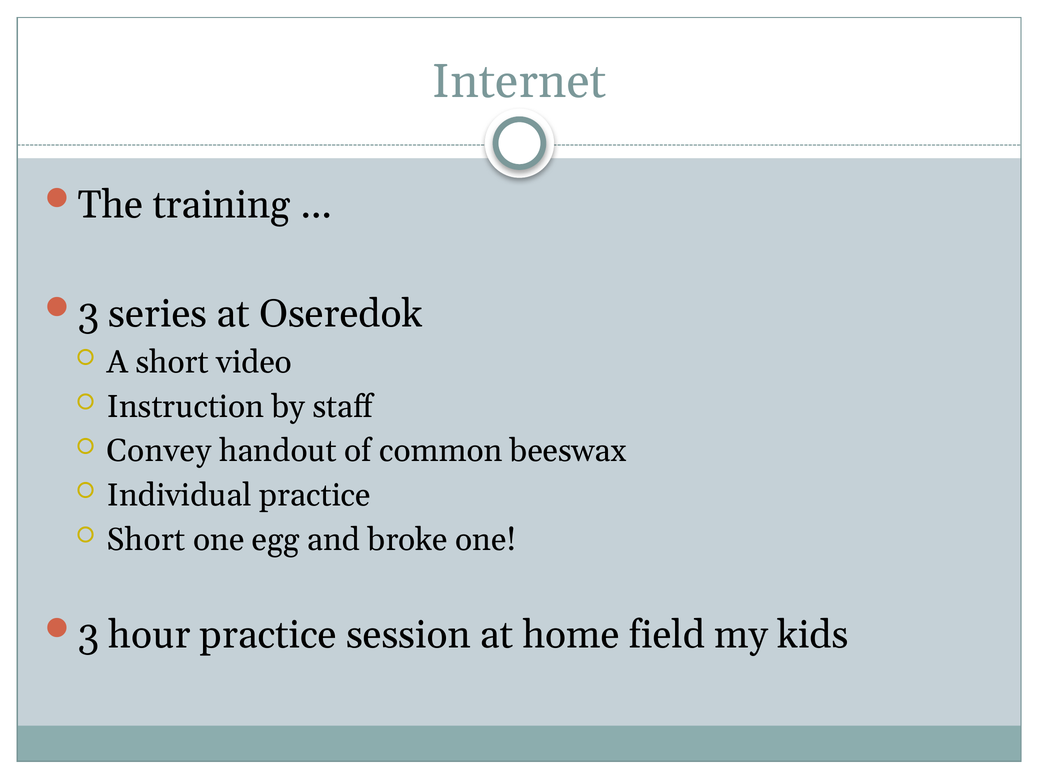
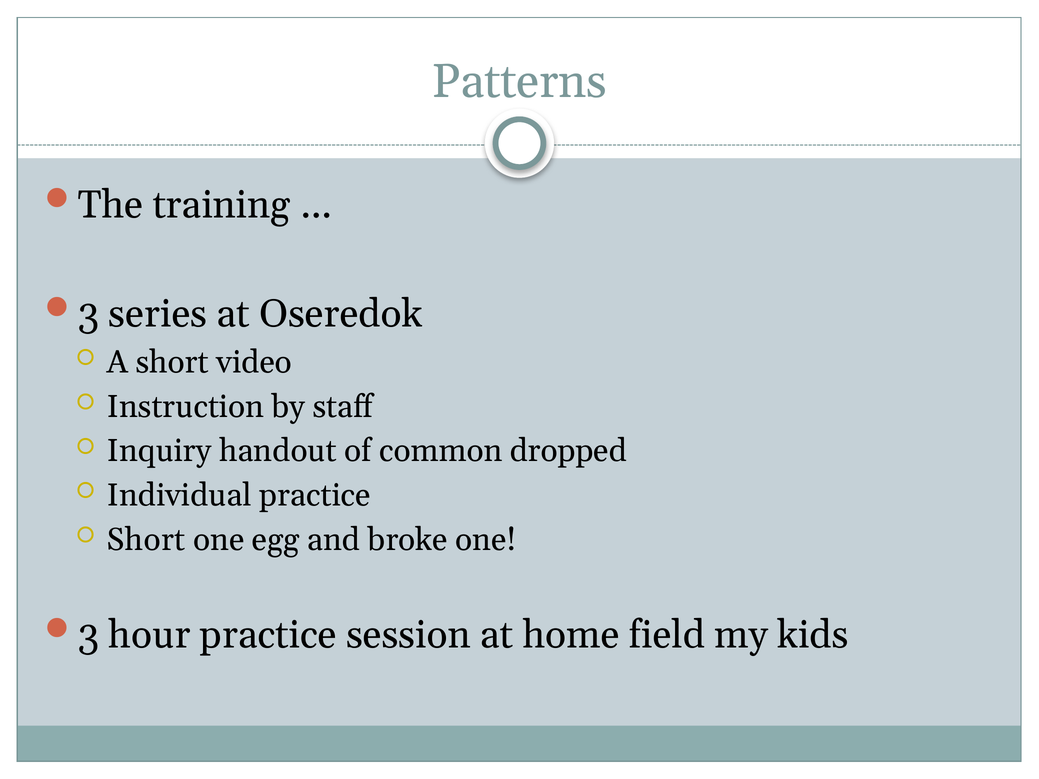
Internet: Internet -> Patterns (519, 82)
Convey: Convey -> Inquiry (159, 451)
beeswax: beeswax -> dropped (568, 451)
